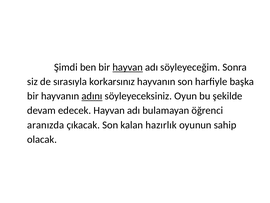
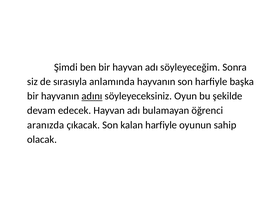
hayvan underline: present -> none (128, 67)
korkarsınız: korkarsınız -> anlamında (112, 82)
kalan hazırlık: hazırlık -> harfiyle (161, 125)
